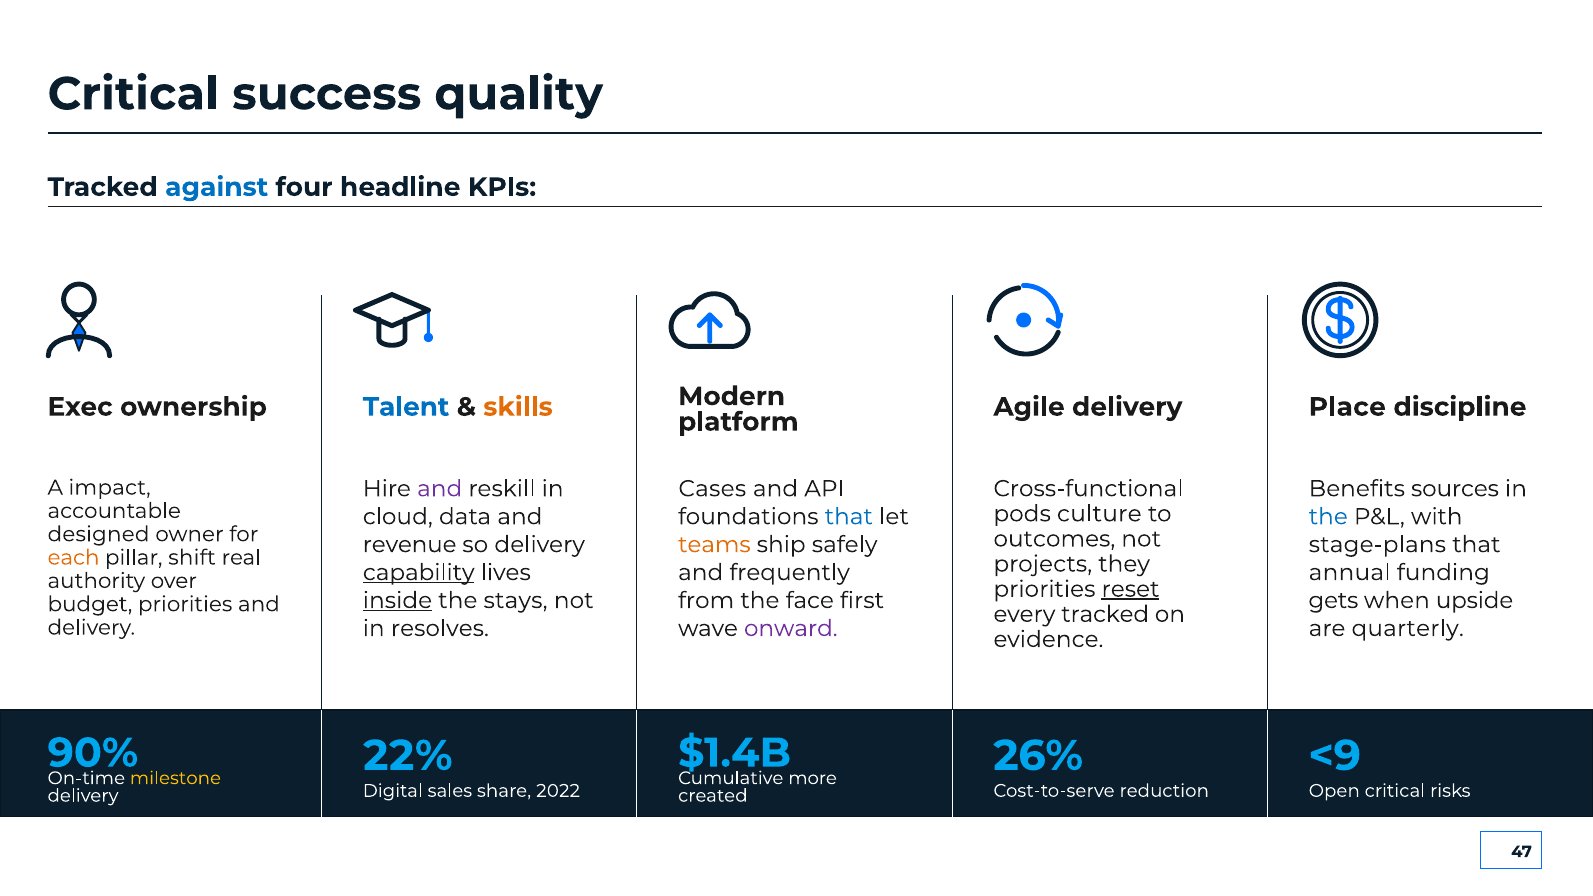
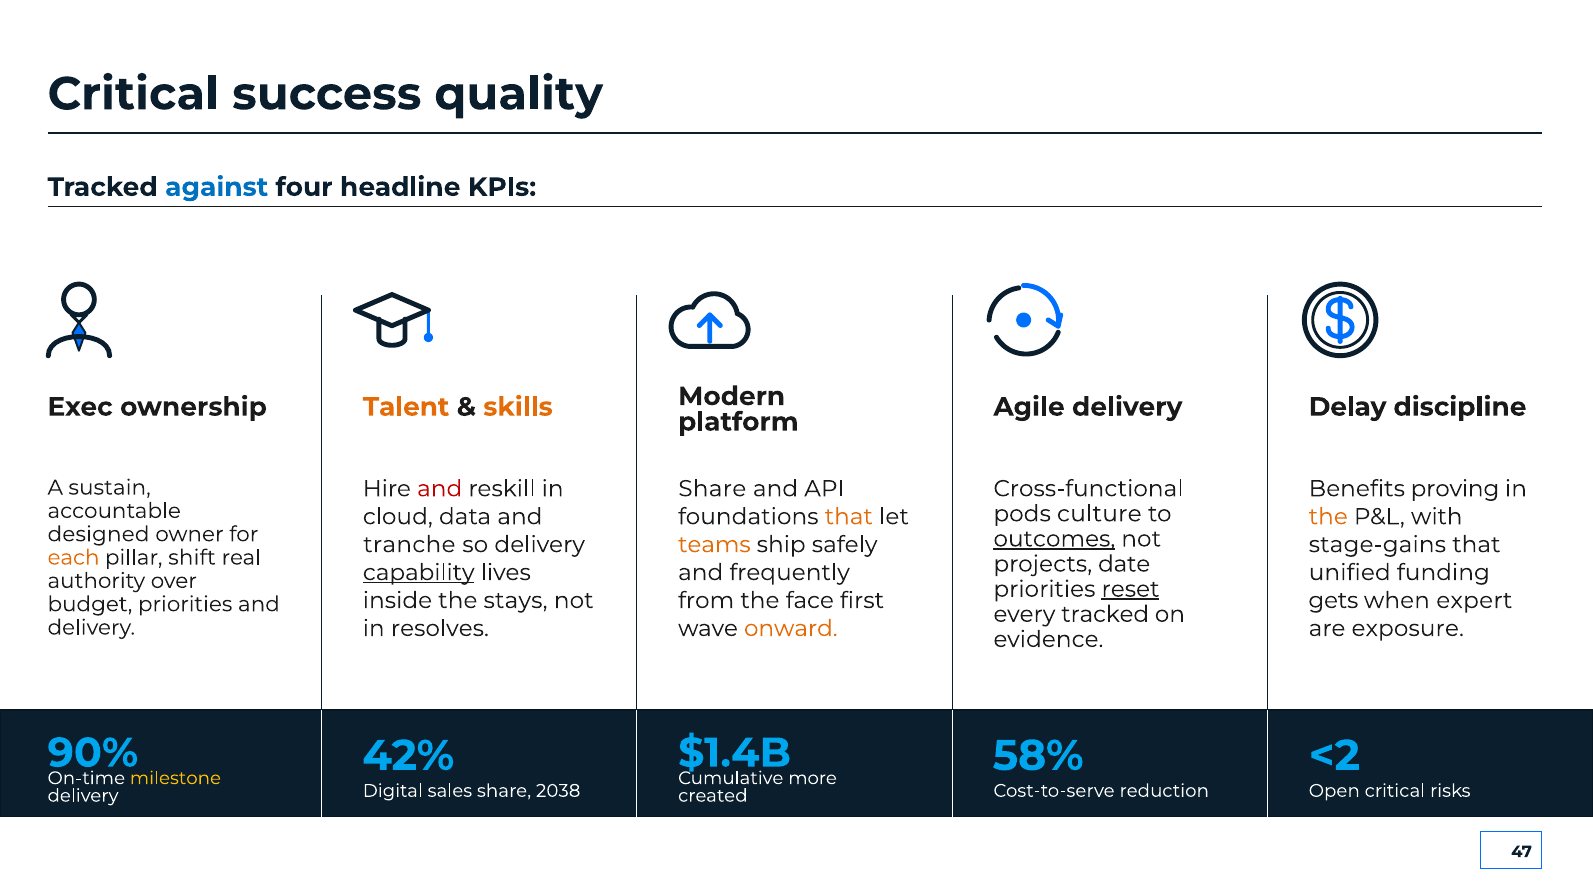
Talent colour: blue -> orange (406, 407)
Place: Place -> Delay (1348, 407)
impact: impact -> sustain (110, 488)
and colour: purple -> red (440, 489)
Cases: Cases -> Share (712, 489)
sources: sources -> proving (1455, 489)
that colour: blue -> orange (849, 517)
the colour: blue -> orange (1328, 517)
outcomes underline: none -> present (1054, 539)
revenue: revenue -> tranche (409, 545)
stage-plans: stage-plans -> stage-gains (1377, 545)
they: they -> date (1124, 564)
annual: annual -> unified (1350, 573)
inside underline: present -> none (397, 600)
upside: upside -> expert (1474, 600)
onward colour: purple -> orange (791, 628)
quarterly: quarterly -> exposure (1408, 628)
22%: 22% -> 42% (408, 756)
26%: 26% -> 58% (1038, 756)
<9: <9 -> <2 (1334, 756)
2022: 2022 -> 2038 (558, 791)
